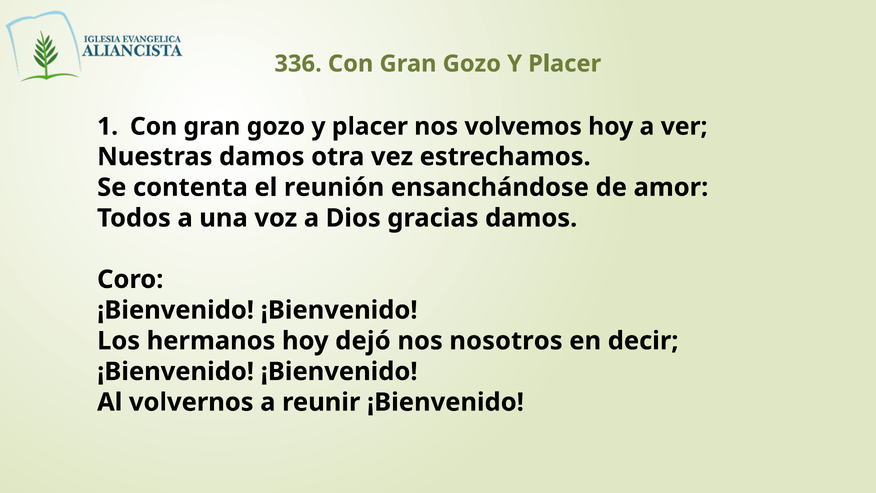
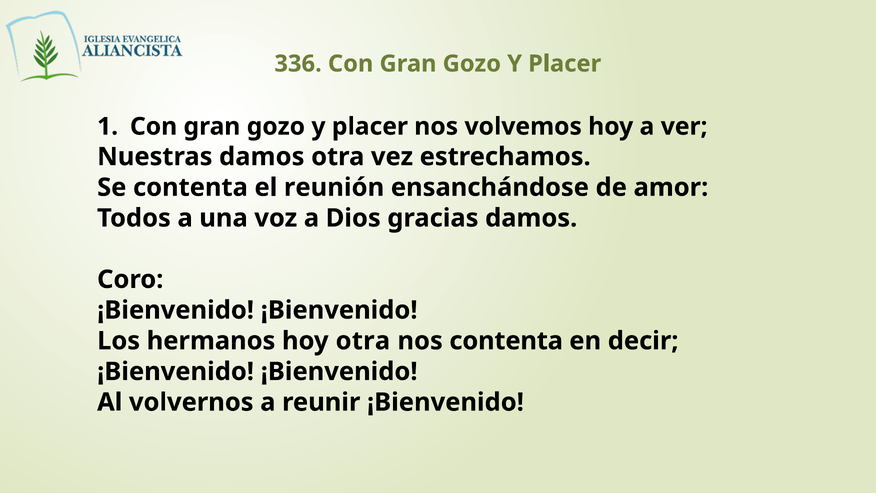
hoy dejó: dejó -> otra (363, 341)
nos nosotros: nosotros -> contenta (506, 341)
